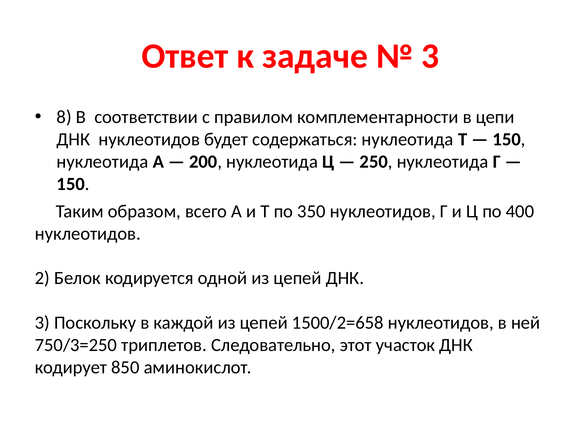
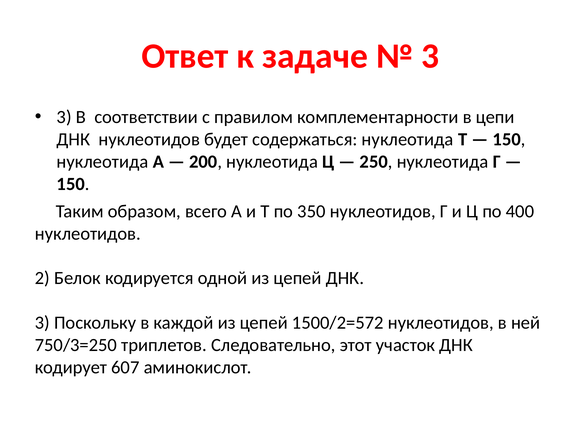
8: 8 -> 3 (64, 117)
1500/2=658: 1500/2=658 -> 1500/2=572 (338, 322)
850: 850 -> 607 (125, 367)
